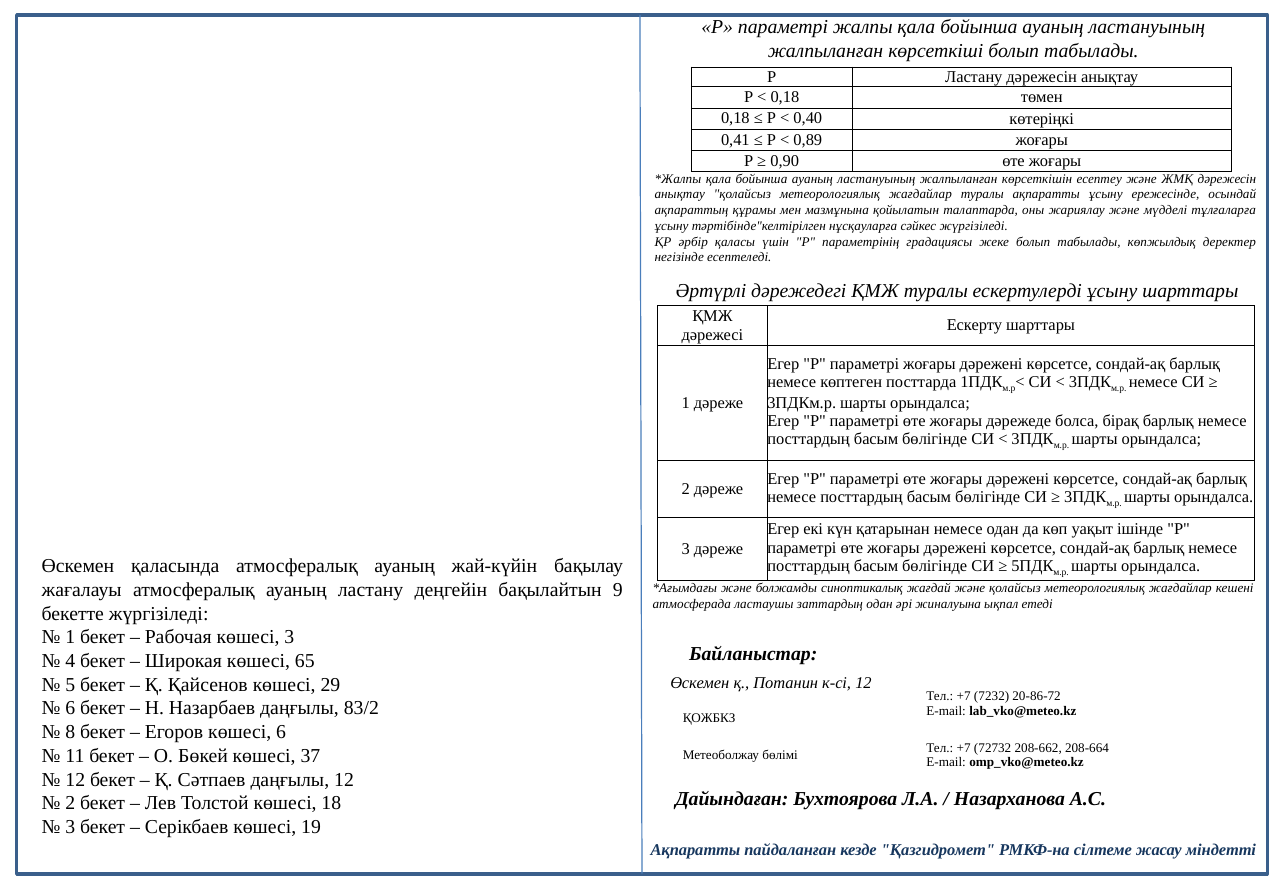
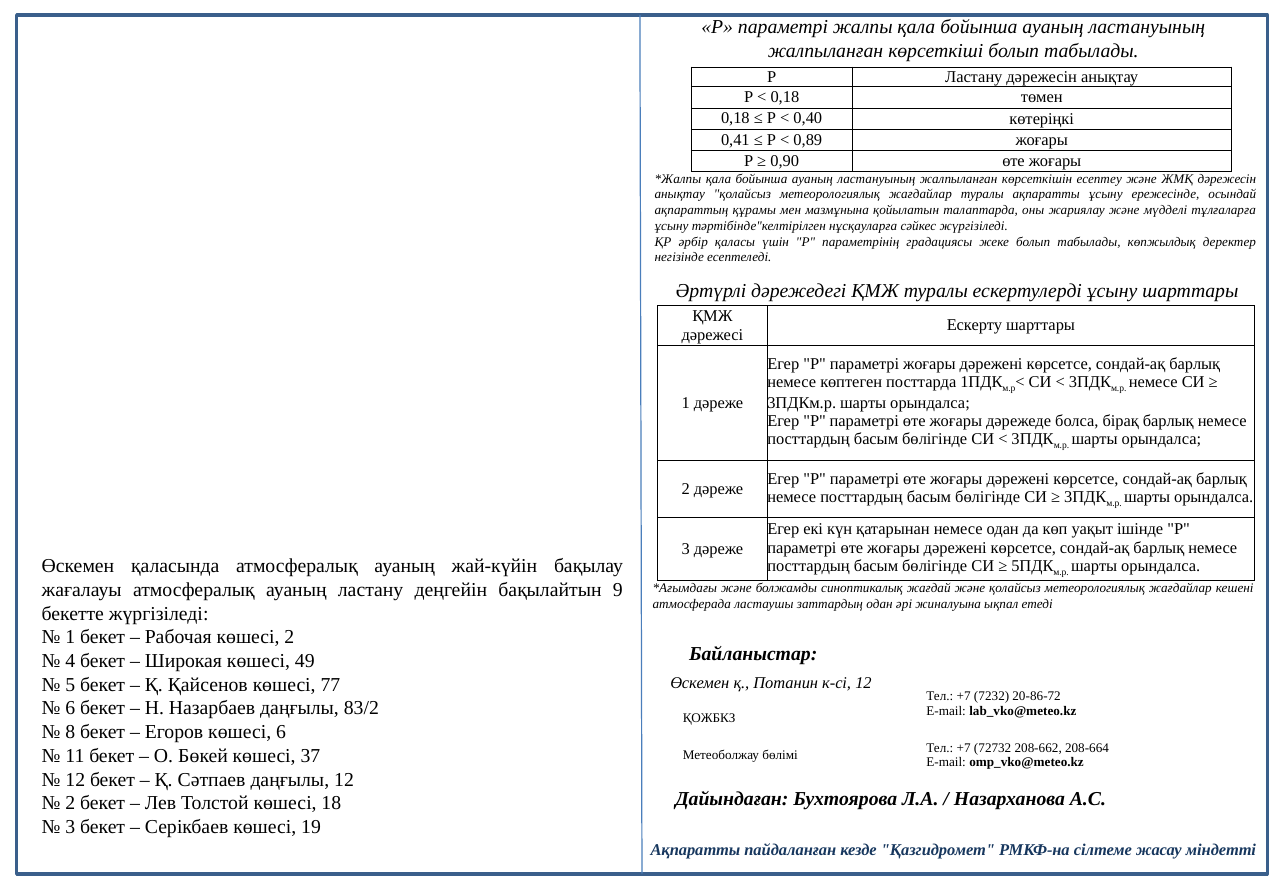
көшесі 3: 3 -> 2 (289, 637)
65: 65 -> 49 (305, 661)
29: 29 -> 77 (330, 685)
